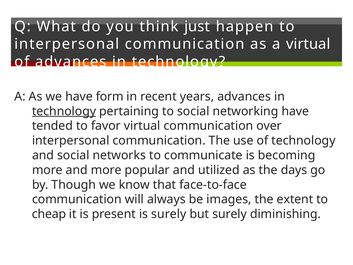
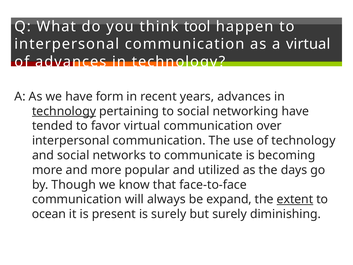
just: just -> tool (197, 26)
images: images -> expand (229, 199)
extent underline: none -> present (295, 199)
cheap: cheap -> ocean (49, 214)
